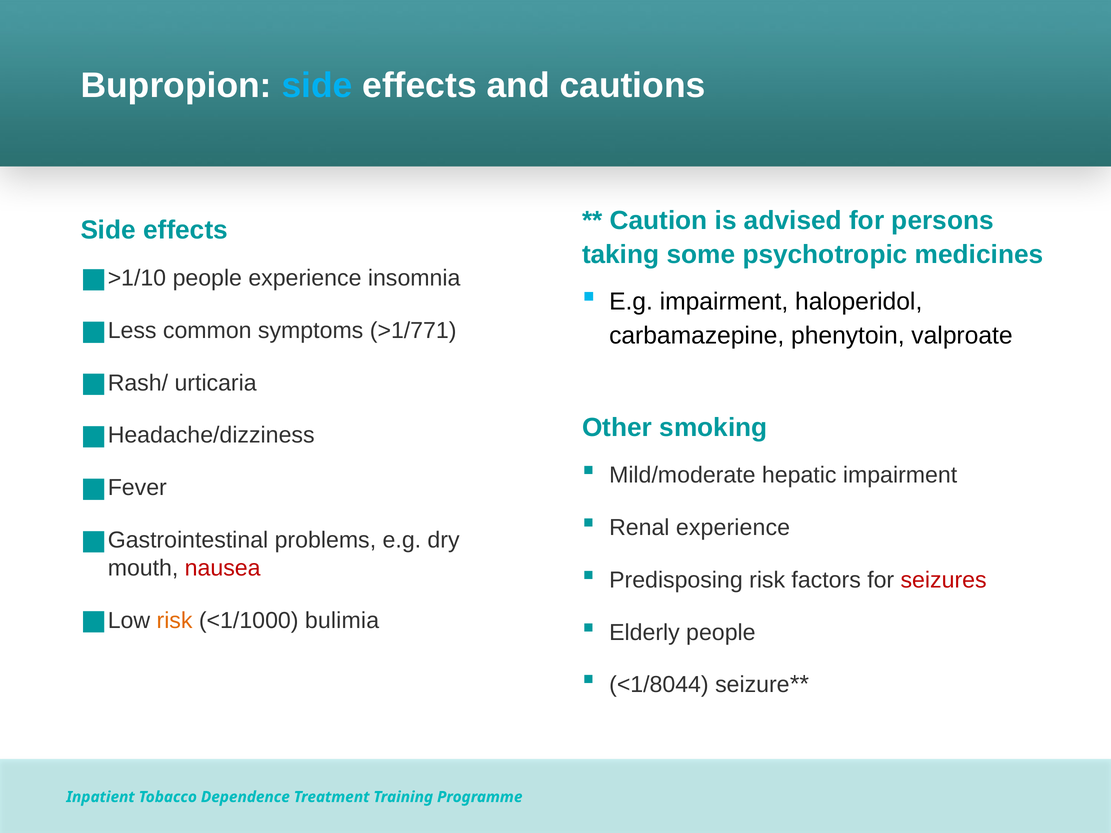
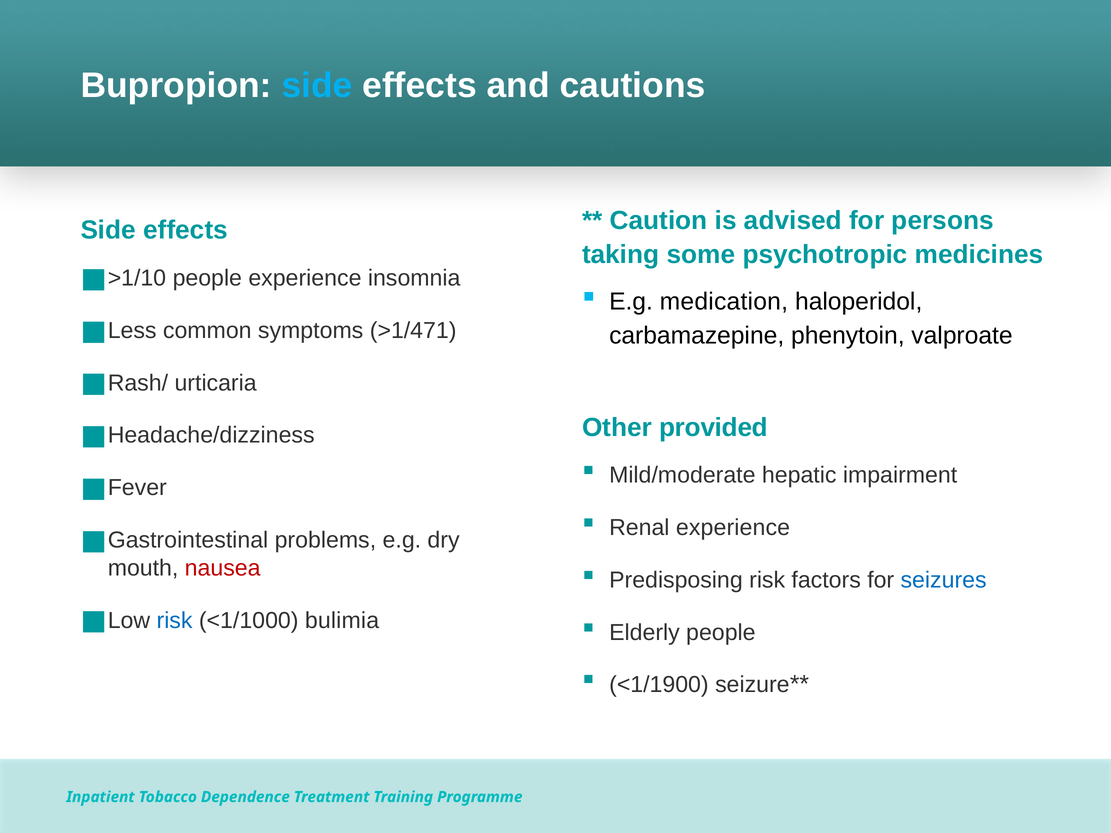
E.g impairment: impairment -> medication (724, 302)
>1/771: >1/771 -> >1/471 (413, 331)
smoking: smoking -> provided (714, 428)
seizures colour: red -> blue (944, 580)
risk colour: orange -> blue (175, 621)
<1/8044: <1/8044 -> <1/1900 (659, 685)
